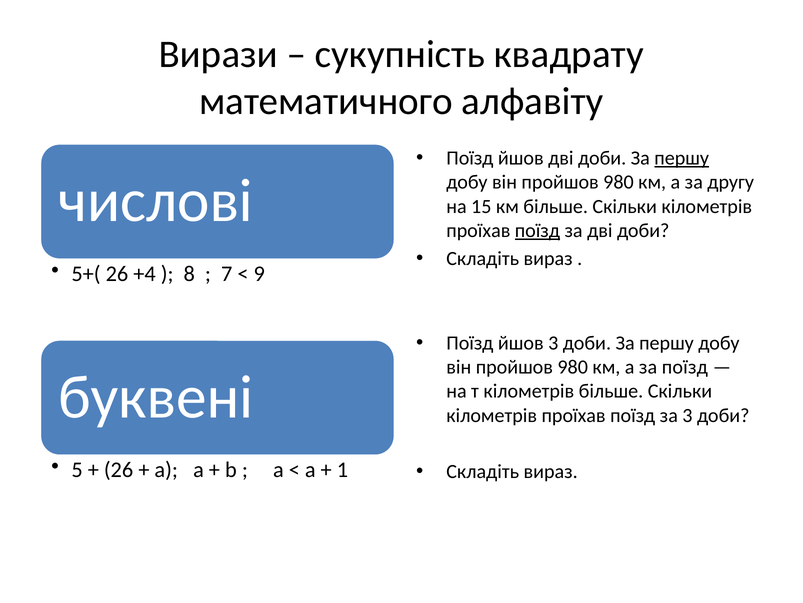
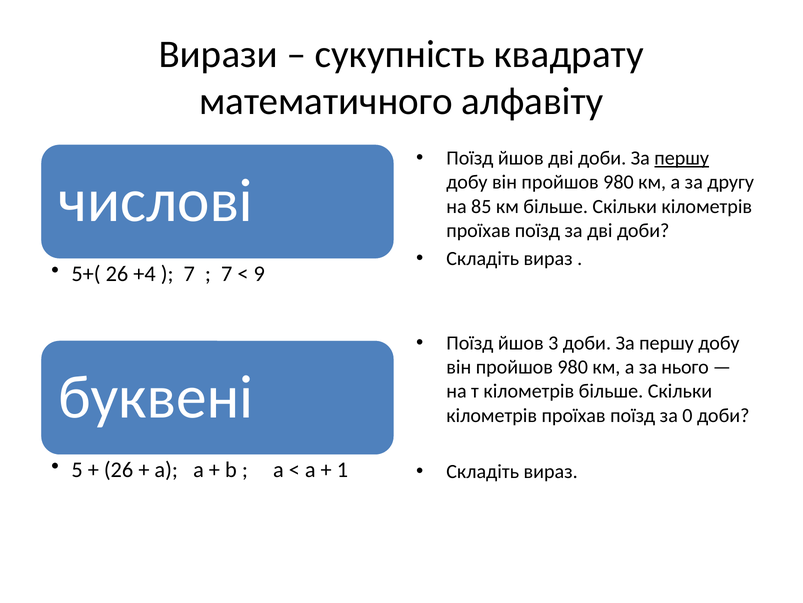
15: 15 -> 85 (481, 206)
поїзд underline: present -> none (537, 230)
8: 8 -> 7 (189, 273)
за поїзд: поїзд -> нього (685, 367)
за 3: 3 -> 0 (687, 415)
